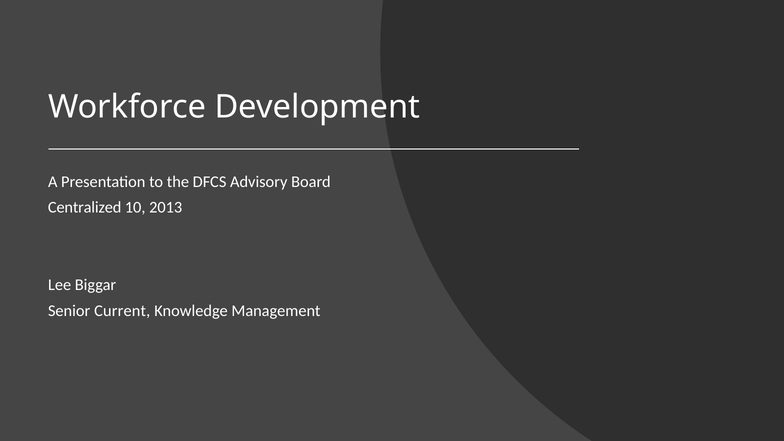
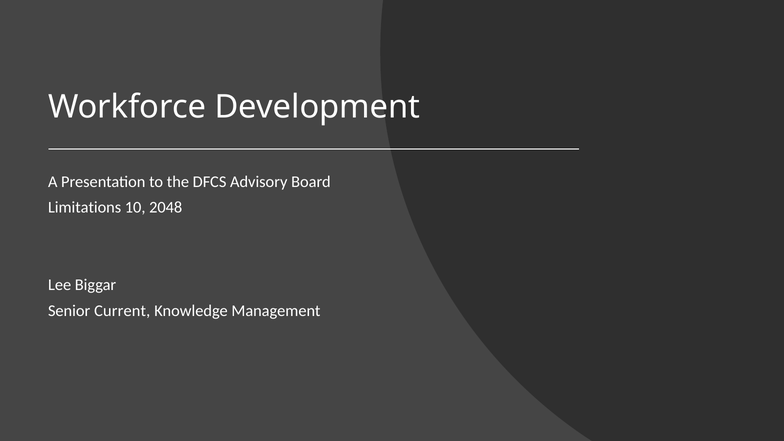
Centralized: Centralized -> Limitations (85, 208)
2013: 2013 -> 2048 (166, 208)
